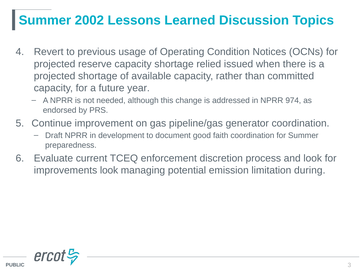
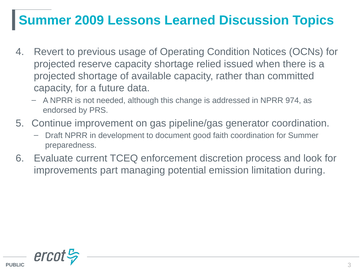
2002: 2002 -> 2009 (89, 20)
year: year -> data (139, 88)
improvements look: look -> part (109, 170)
